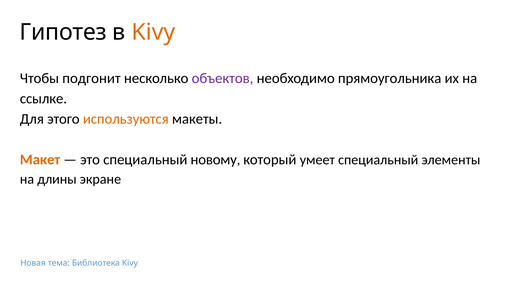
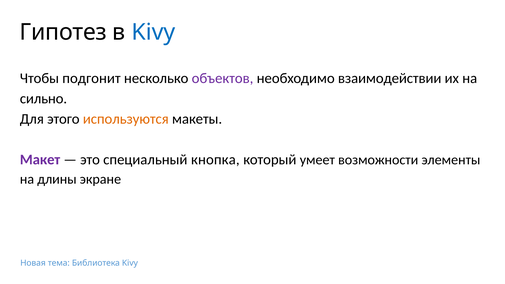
Kivy colour: orange -> blue (153, 32)
прямоугольника: прямоугольника -> взаимодействии (390, 78)
ссылке: ссылке -> сильно (43, 99)
Макет colour: orange -> purple (40, 160)
новому: новому -> кнопка (215, 160)
умеет специальный: специальный -> возможности (378, 160)
